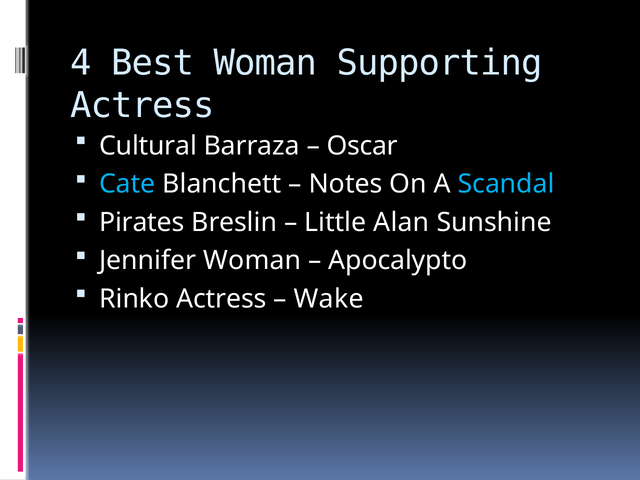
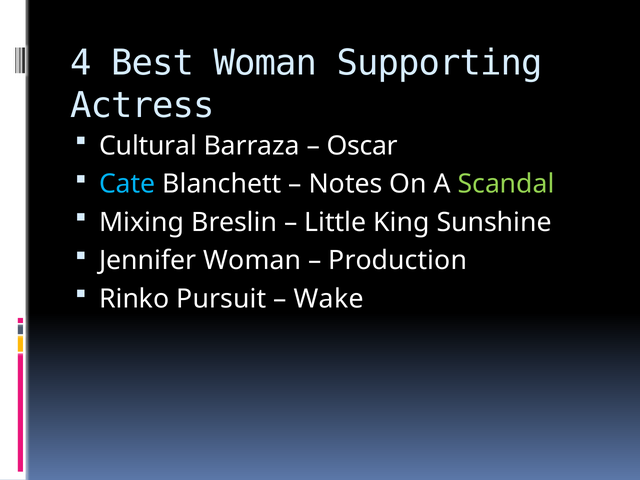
Scandal colour: light blue -> light green (506, 184)
Pirates: Pirates -> Mixing (142, 222)
Alan: Alan -> King (401, 222)
Apocalypto: Apocalypto -> Production (398, 261)
Rinko Actress: Actress -> Pursuit (221, 299)
